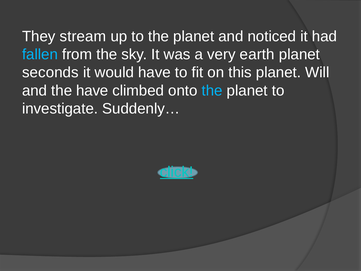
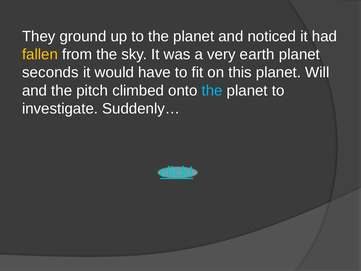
stream: stream -> ground (83, 36)
fallen colour: light blue -> yellow (40, 54)
the have: have -> pitch (92, 91)
